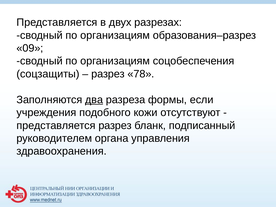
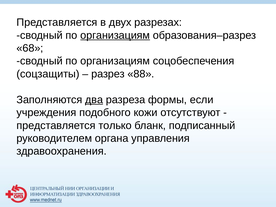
организациям underline: none -> present (115, 35)
09: 09 -> 68 (30, 48)
78: 78 -> 88 (141, 74)
представляется разрез: разрез -> только (115, 125)
